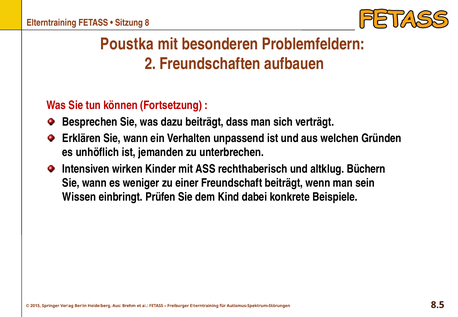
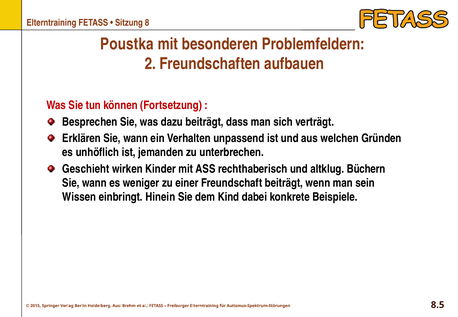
Intensiven: Intensiven -> Geschieht (86, 169)
Prüfen: Prüfen -> Hinein (160, 197)
